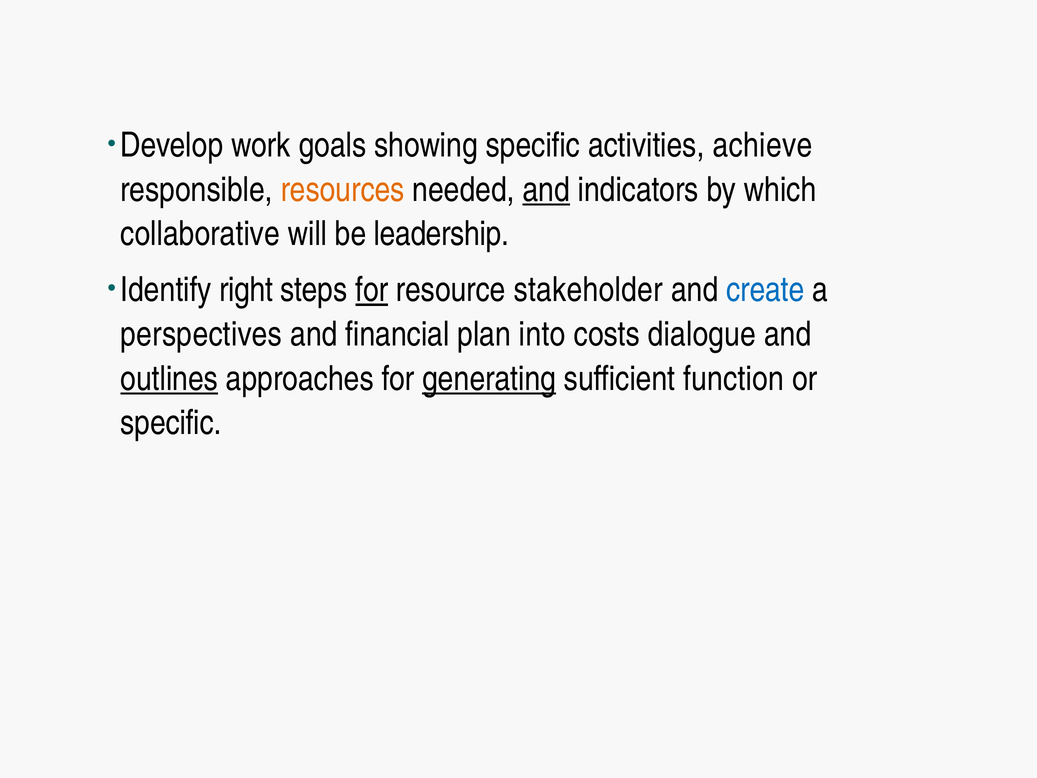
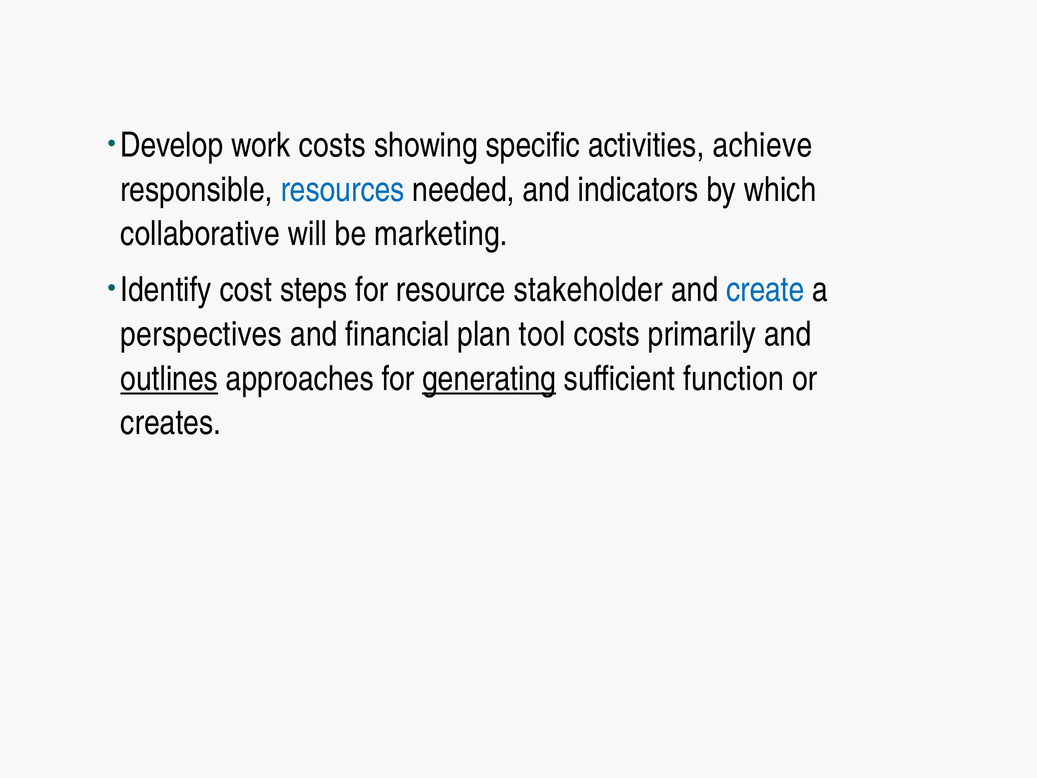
work goals: goals -> costs (332, 145)
resources colour: orange -> blue (343, 190)
and underline: present -> none (546, 190)
leadership: leadership -> marketing (441, 234)
right: right -> cost (246, 290)
for underline: present -> none (372, 290)
into: into -> tool (542, 334)
dialogue: dialogue -> primarily (702, 334)
specific: specific -> creates (171, 423)
